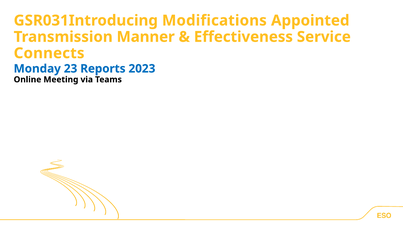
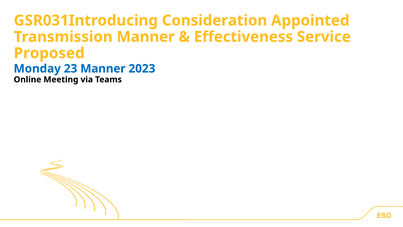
Modifications: Modifications -> Consideration (215, 20)
Connects: Connects -> Proposed (49, 53)
23 Reports: Reports -> Manner (103, 69)
